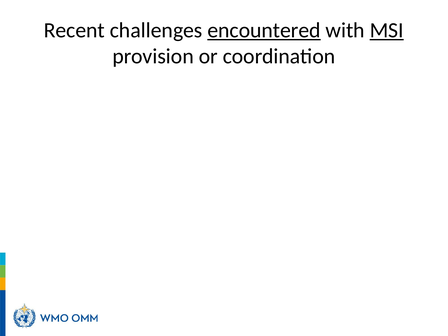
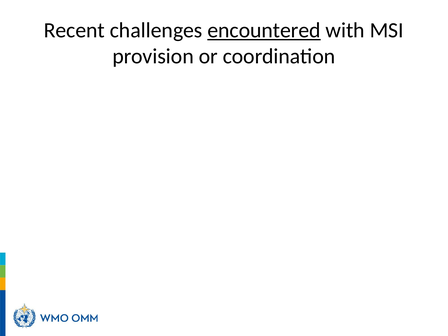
MSI underline: present -> none (387, 30)
